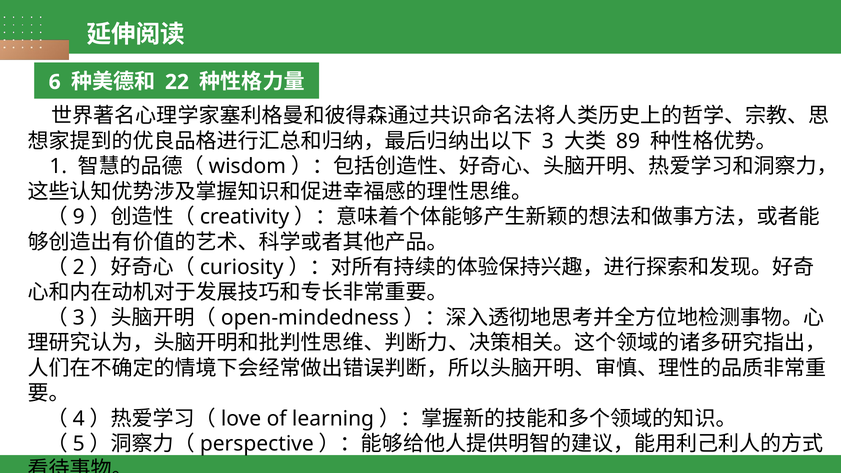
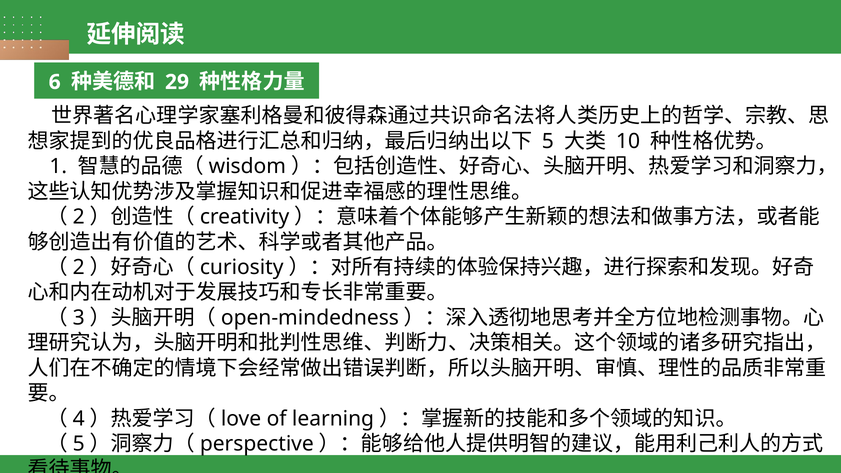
22: 22 -> 29 (177, 82)
3: 3 -> 5 (548, 141)
89: 89 -> 10 (628, 141)
9: 9 -> 2 (79, 217)
